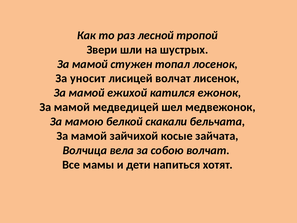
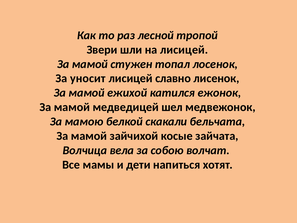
на шустрых: шустрых -> лисицей (184, 50)
лисицей волчат: волчат -> славно (173, 78)
